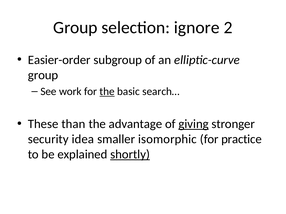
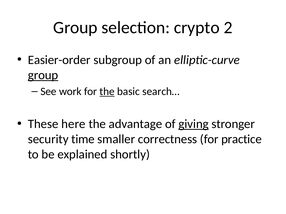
ignore: ignore -> crypto (197, 28)
group underline: none -> present (43, 75)
than: than -> here (73, 124)
idea: idea -> time (83, 139)
isomorphic: isomorphic -> correctness (168, 139)
shortly underline: present -> none (130, 155)
